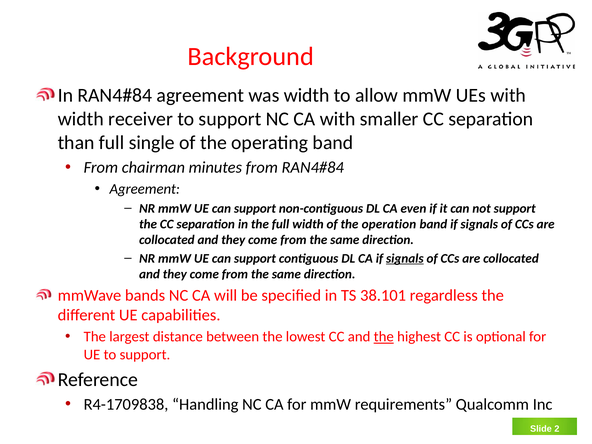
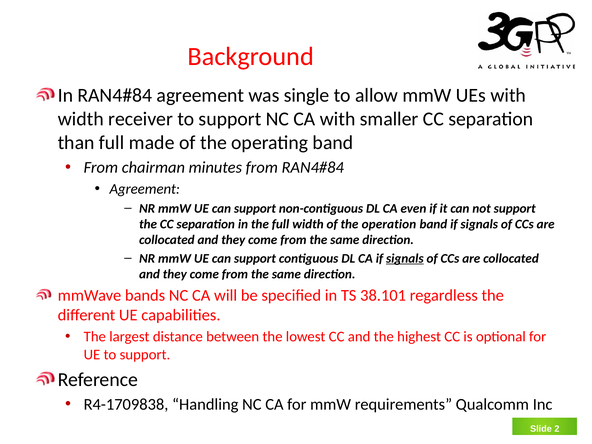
was width: width -> single (307, 95)
single: single -> made (152, 143)
the underline: present -> none (384, 337)
